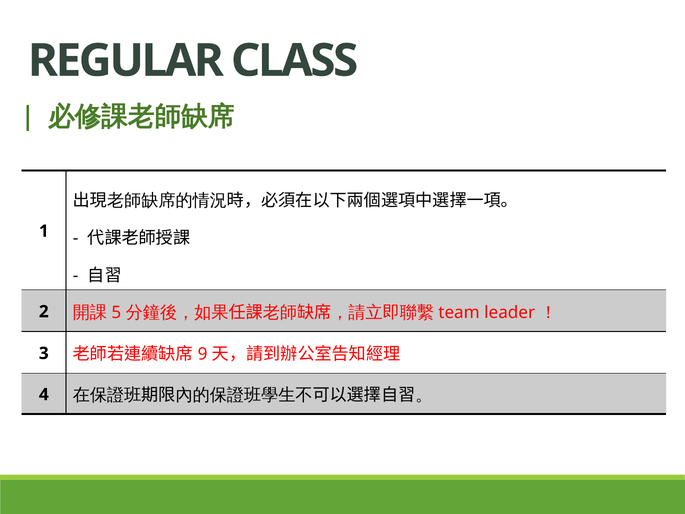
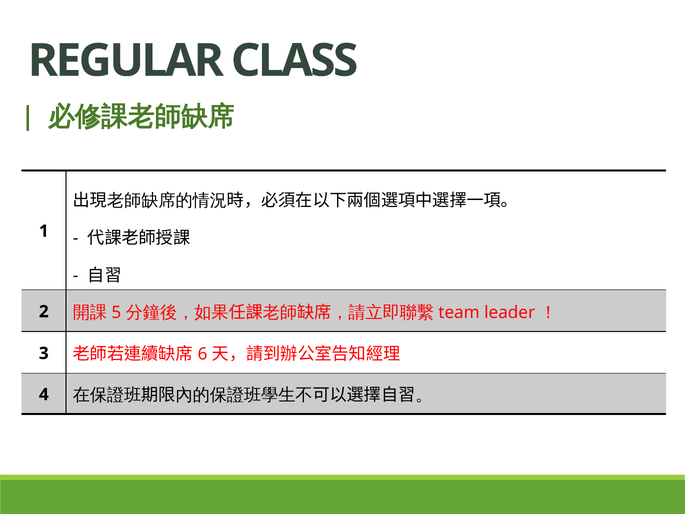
9: 9 -> 6 (203, 354)
